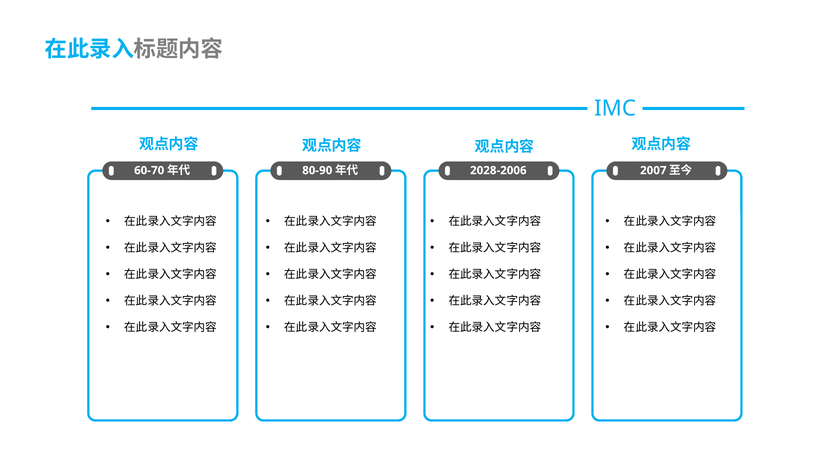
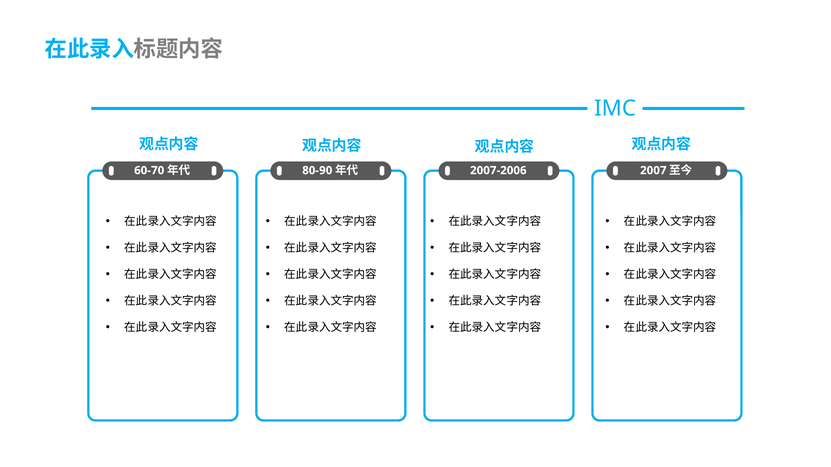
2028-2006: 2028-2006 -> 2007-2006 (498, 171)
